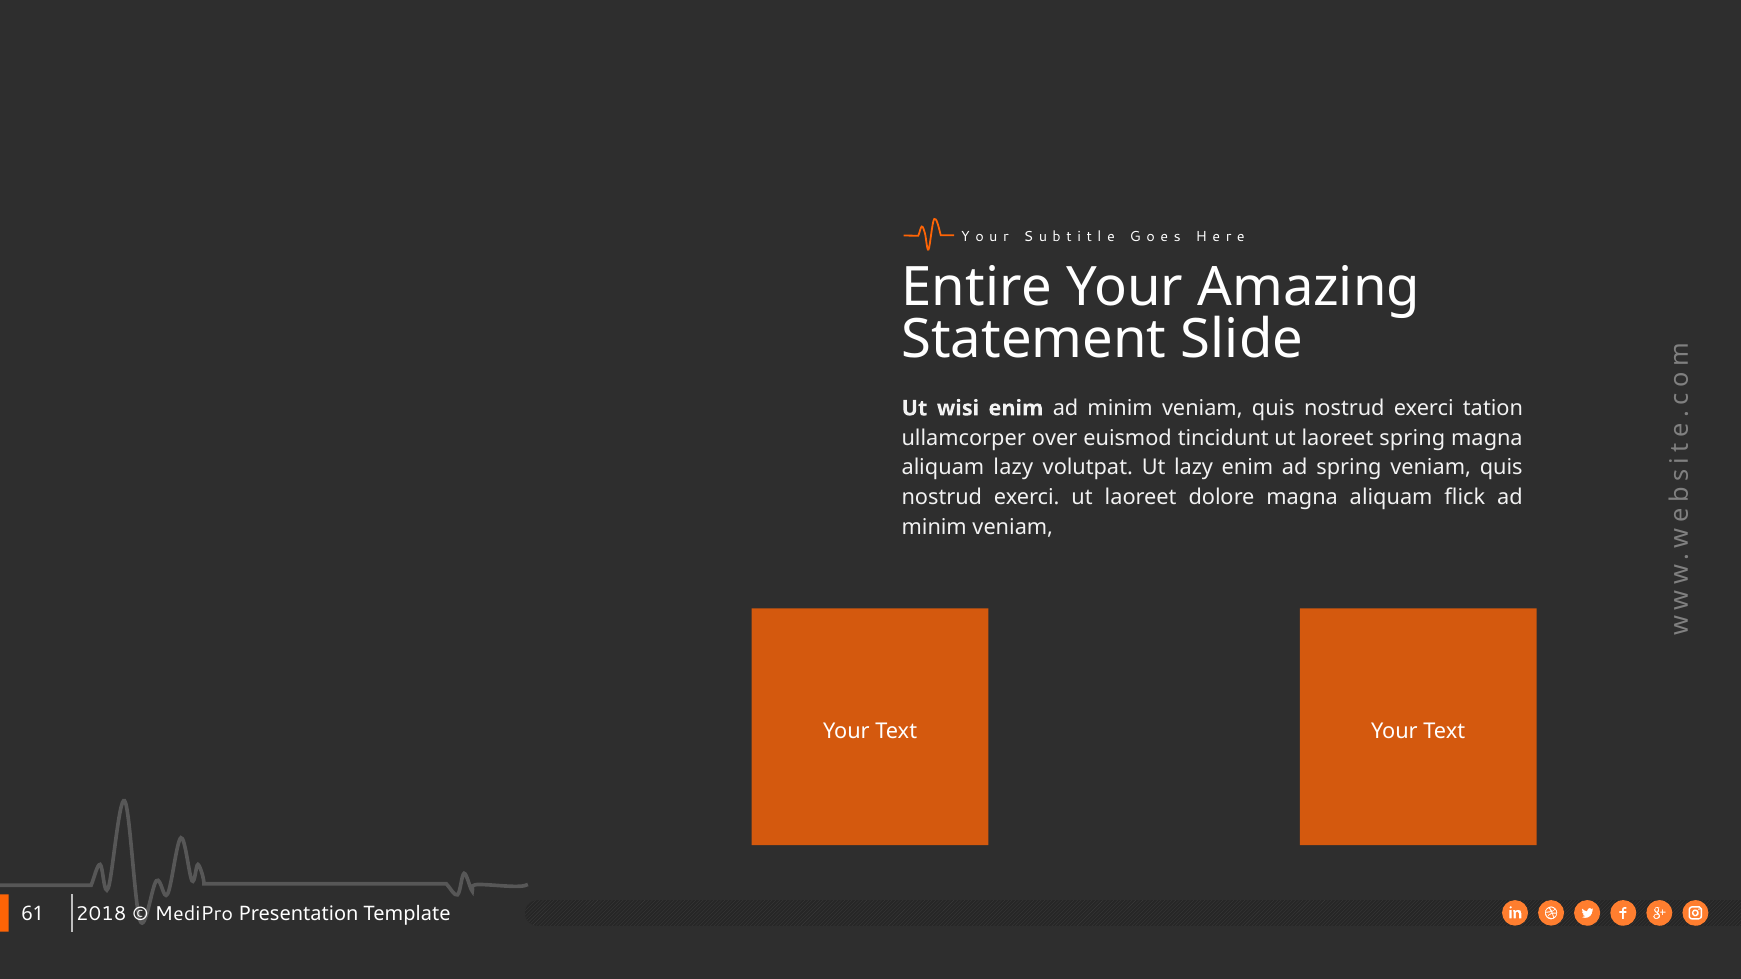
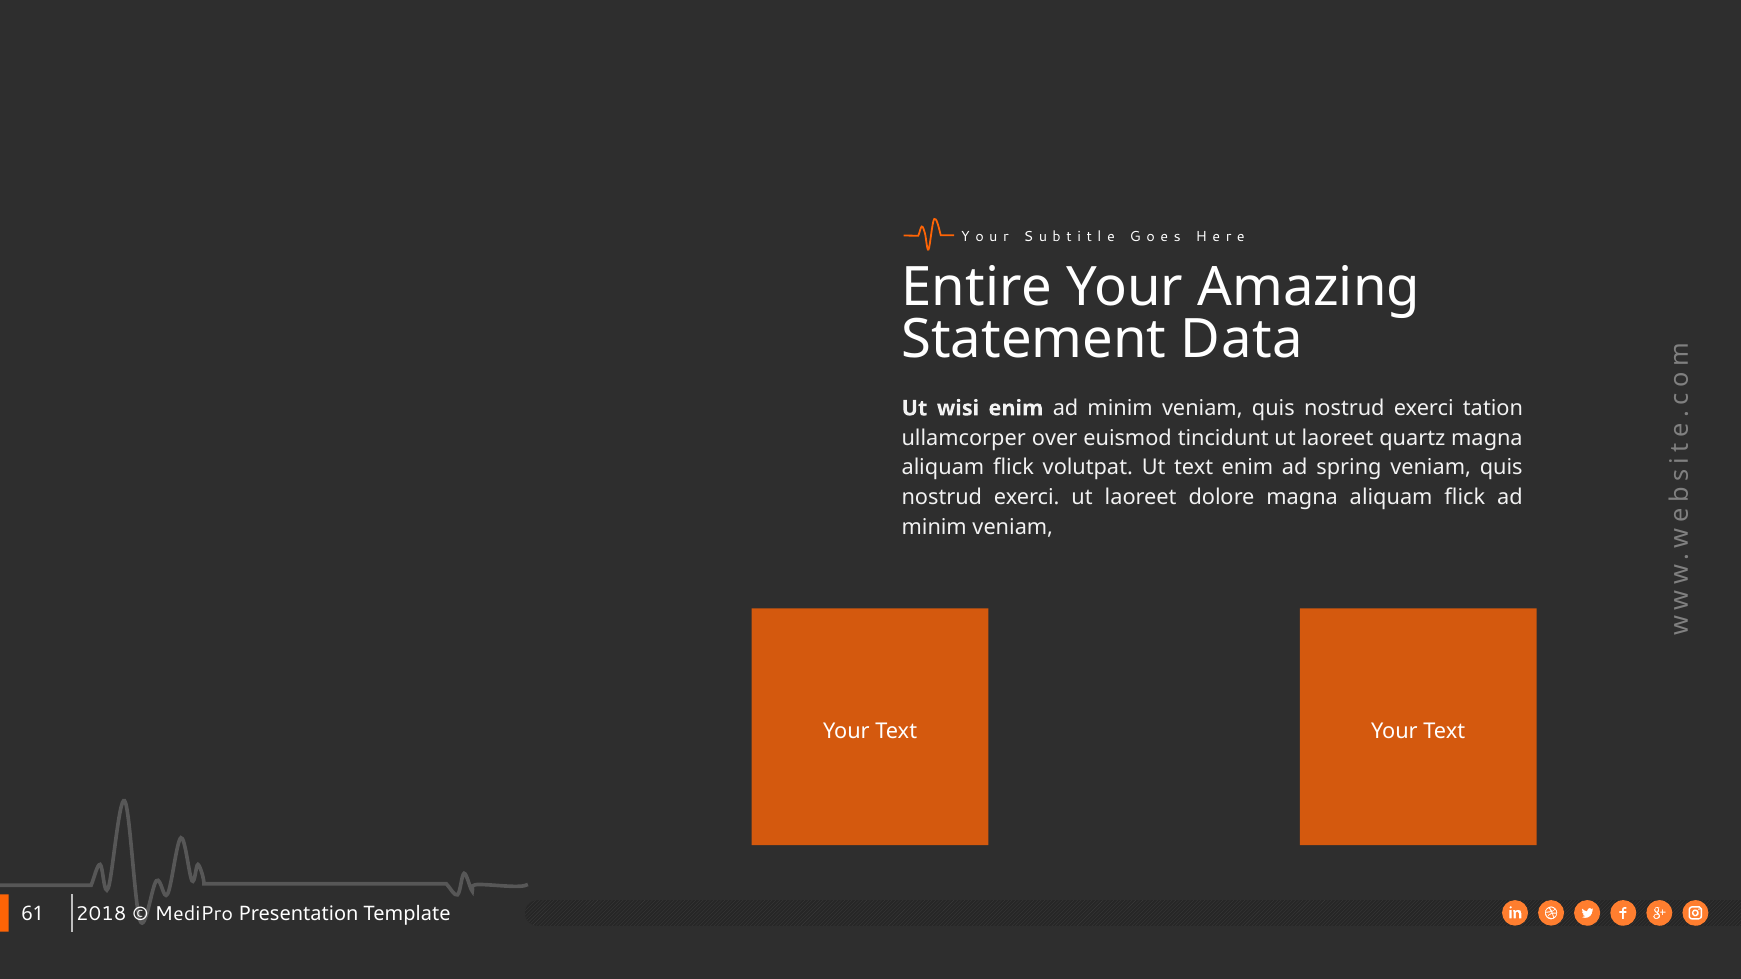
Slide: Slide -> Data (1242, 340)
laoreet spring: spring -> quartz (1412, 438)
lazy: lazy -> flick (1013, 468)
Ut lazy: lazy -> text (1194, 468)
